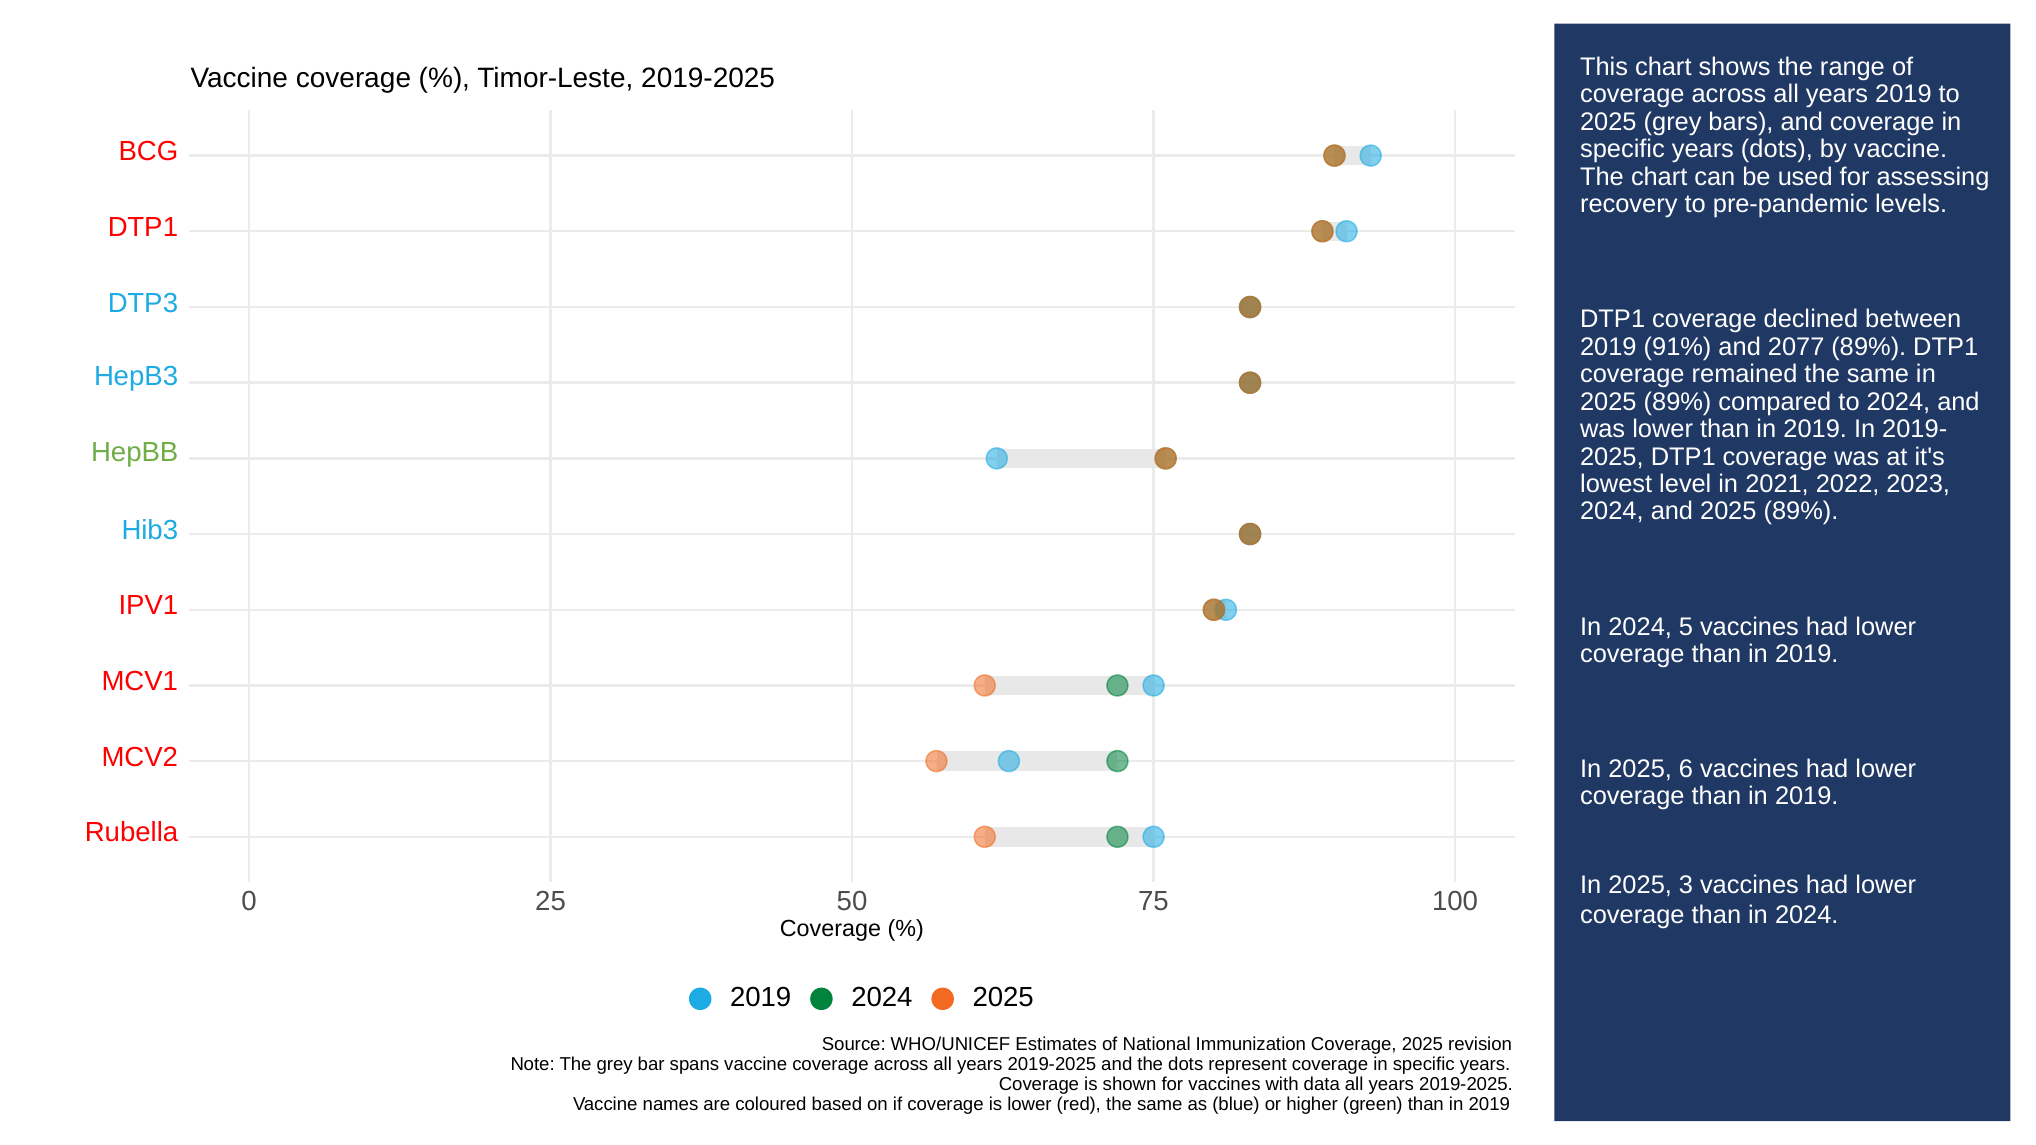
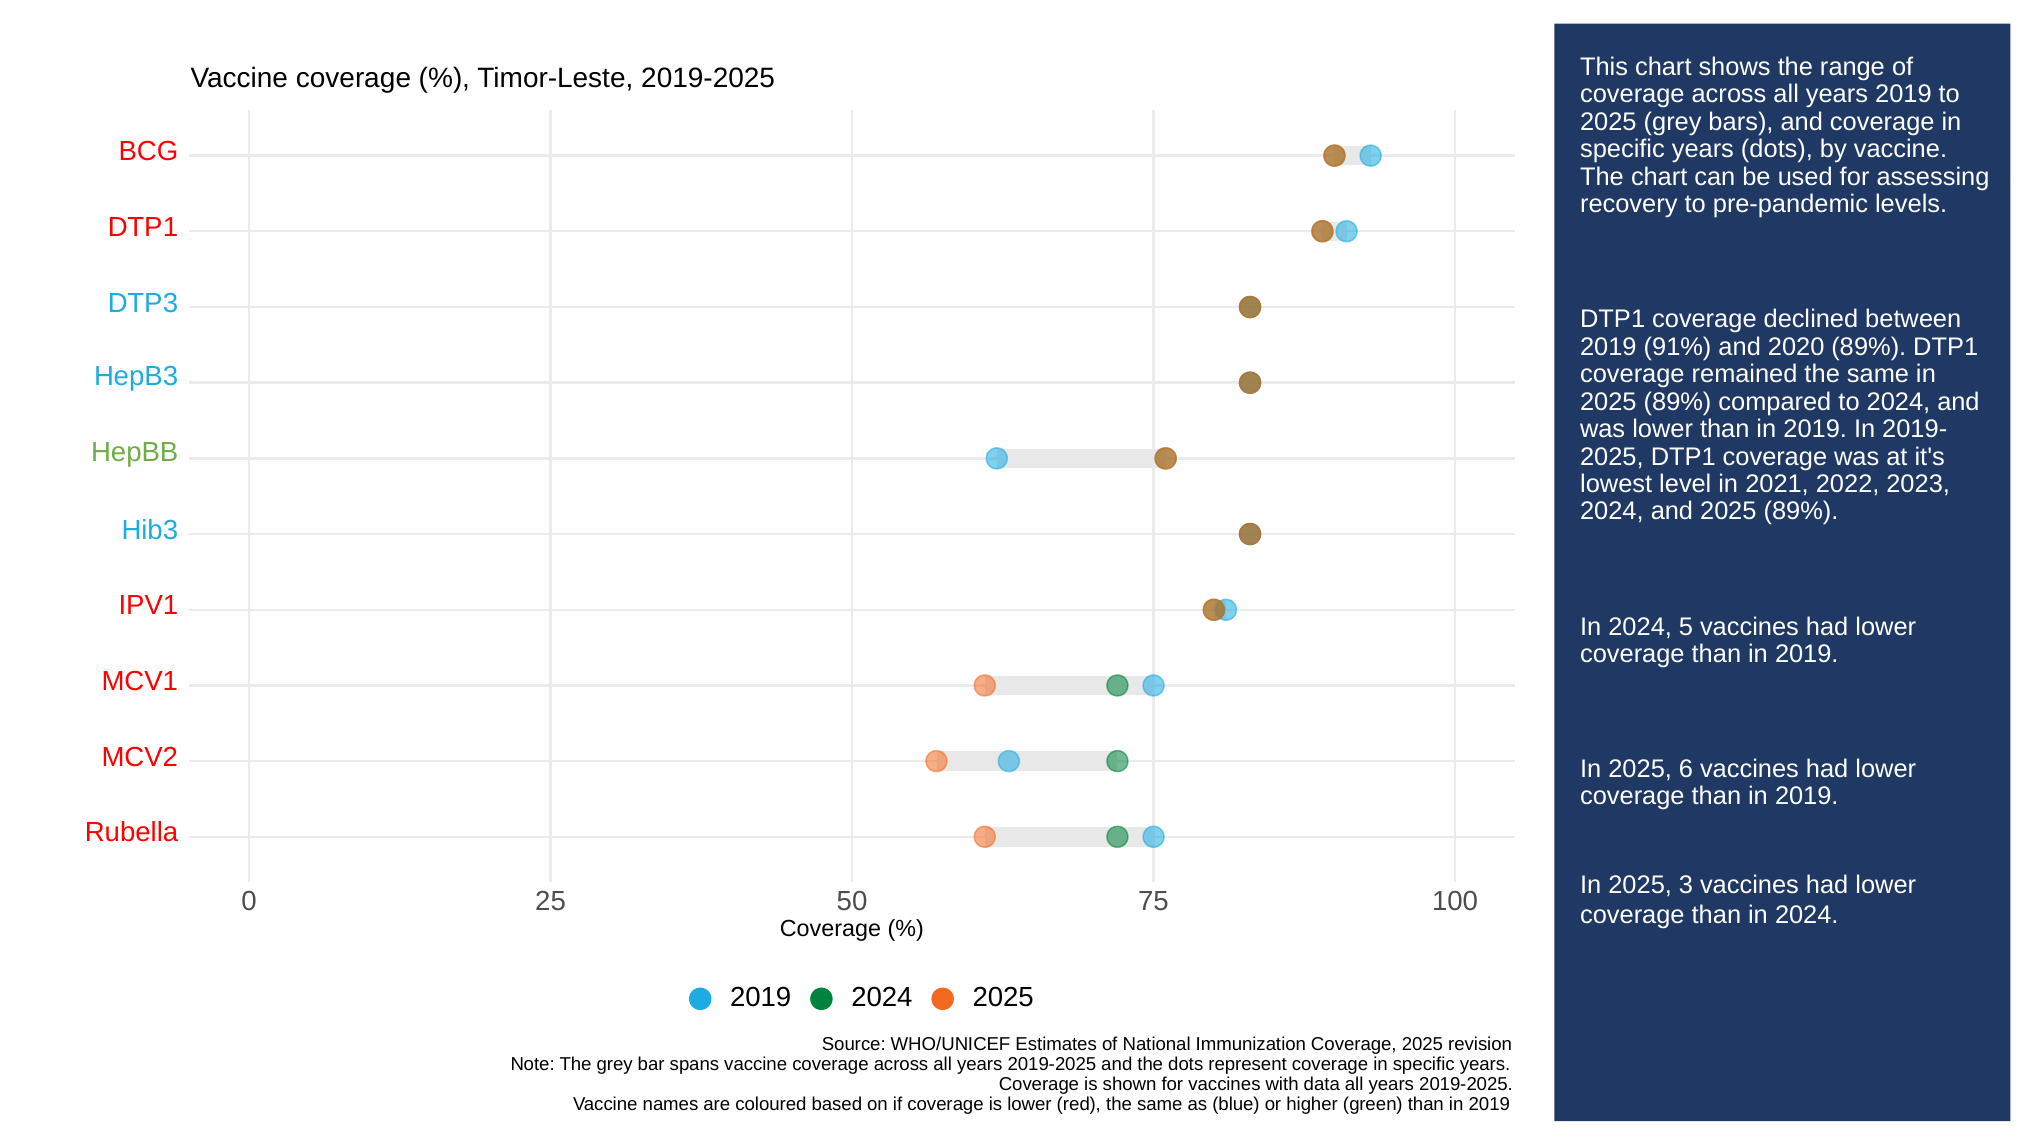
2077: 2077 -> 2020 (1796, 347)
